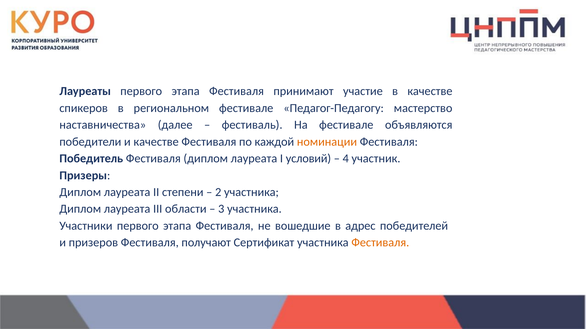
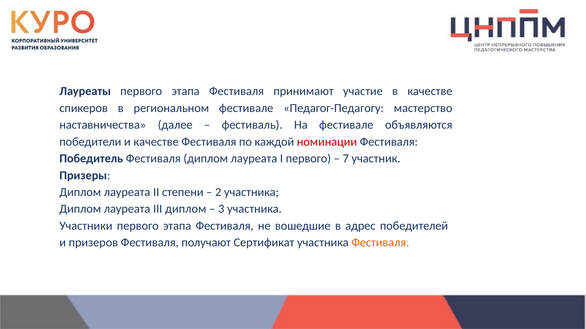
номинации colour: orange -> red (327, 142)
I условий: условий -> первого (308, 159)
4: 4 -> 7 (346, 159)
III области: области -> диплом (186, 209)
